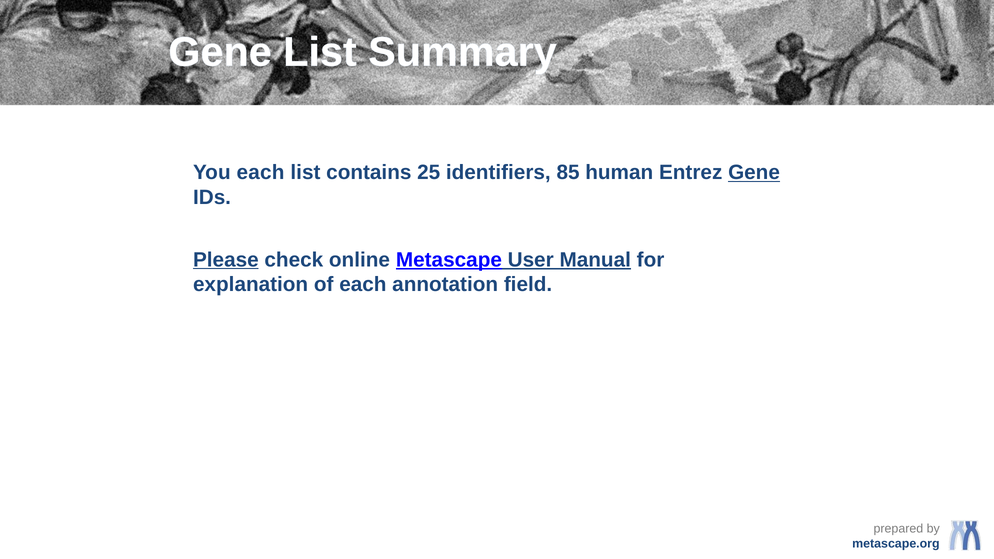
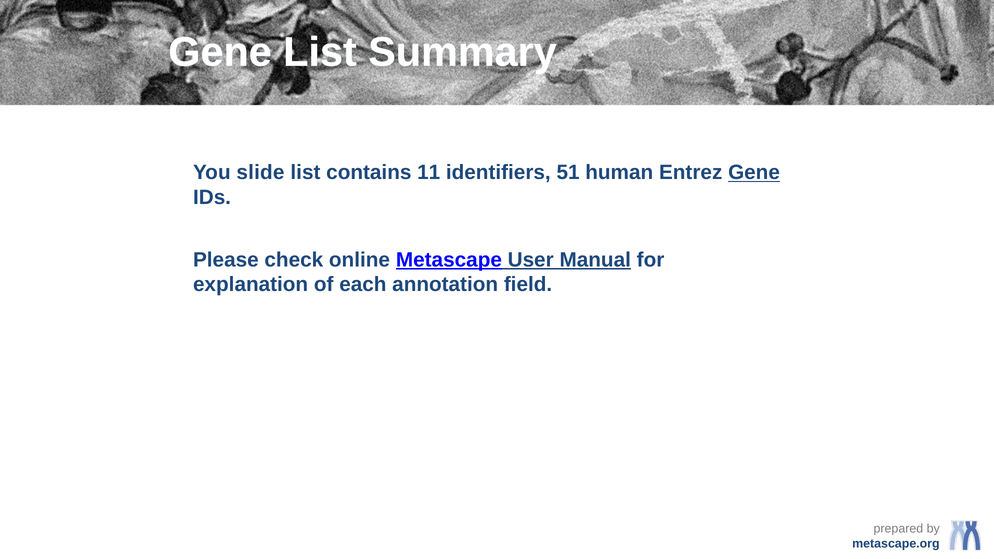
You each: each -> slide (260, 173)
25: 25 -> 11 (429, 173)
85: 85 -> 51 (568, 173)
Please underline: present -> none (226, 260)
